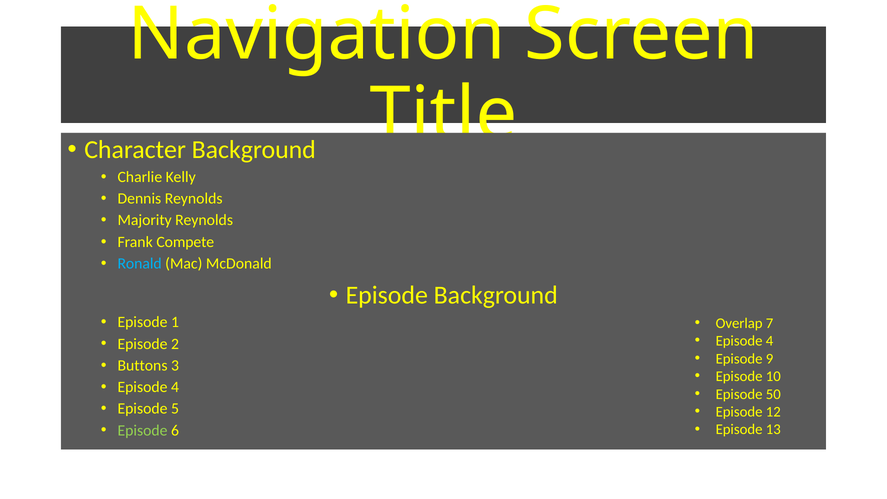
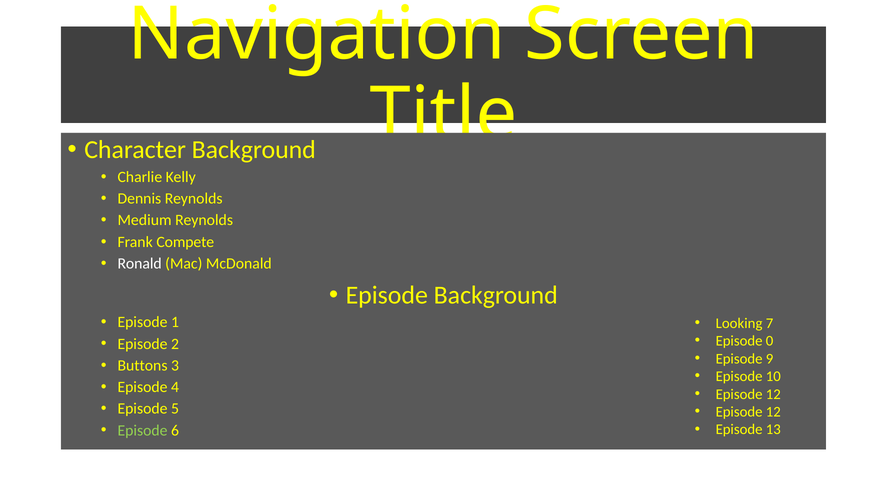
Majority: Majority -> Medium (145, 220)
Ronald colour: light blue -> white (140, 263)
Overlap: Overlap -> Looking (739, 323)
4: 4 -> 0 (770, 341)
50: 50 -> 12 (773, 394)
